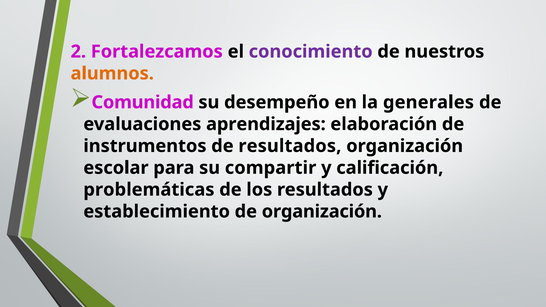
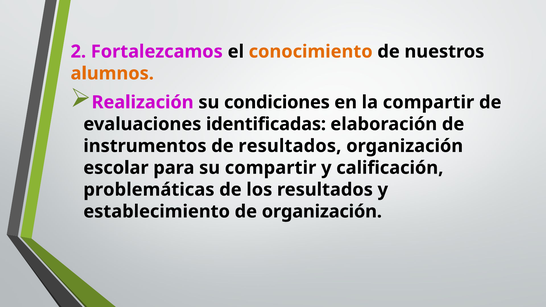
conocimiento colour: purple -> orange (311, 52)
Comunidad: Comunidad -> Realización (143, 102)
desempeño: desempeño -> condiciones (277, 102)
la generales: generales -> compartir (428, 102)
aprendizajes: aprendizajes -> identificadas (266, 124)
